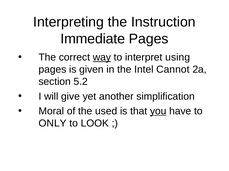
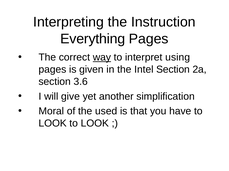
Immediate: Immediate -> Everything (93, 39)
Intel Cannot: Cannot -> Section (173, 70)
5.2: 5.2 -> 3.6 (81, 82)
you underline: present -> none (158, 112)
ONLY: ONLY -> LOOK (53, 124)
